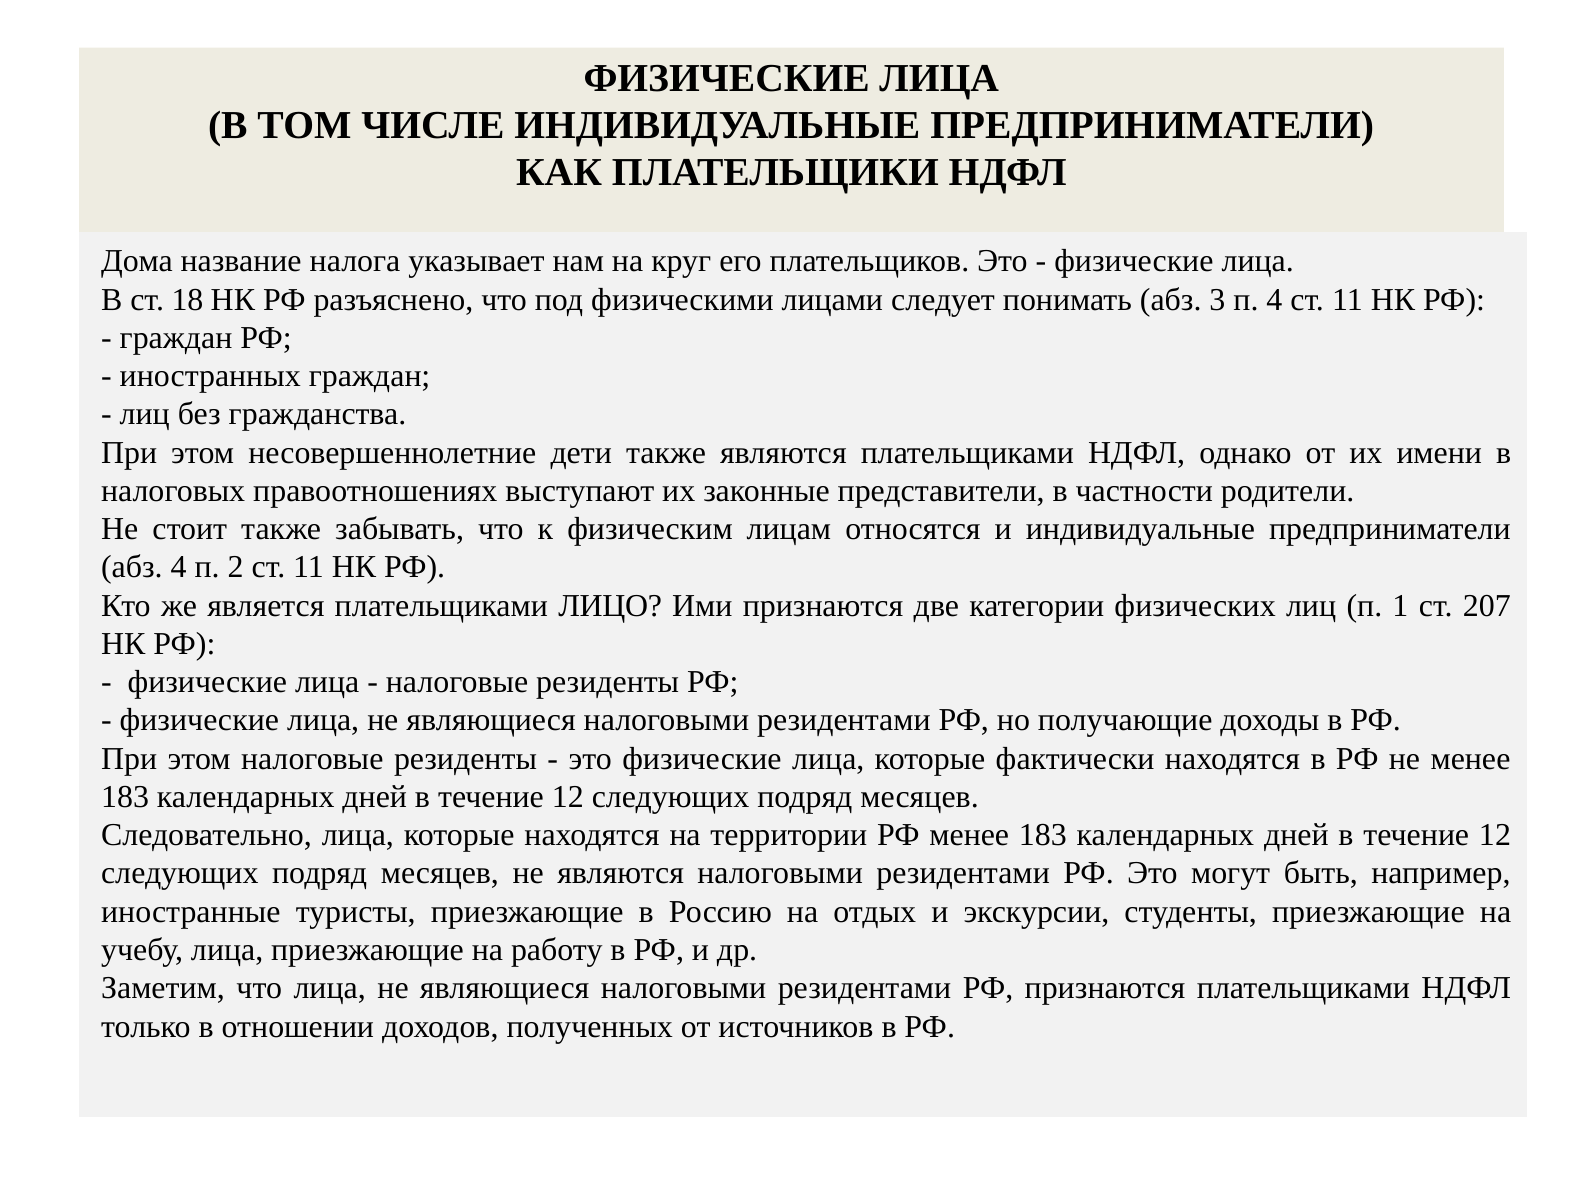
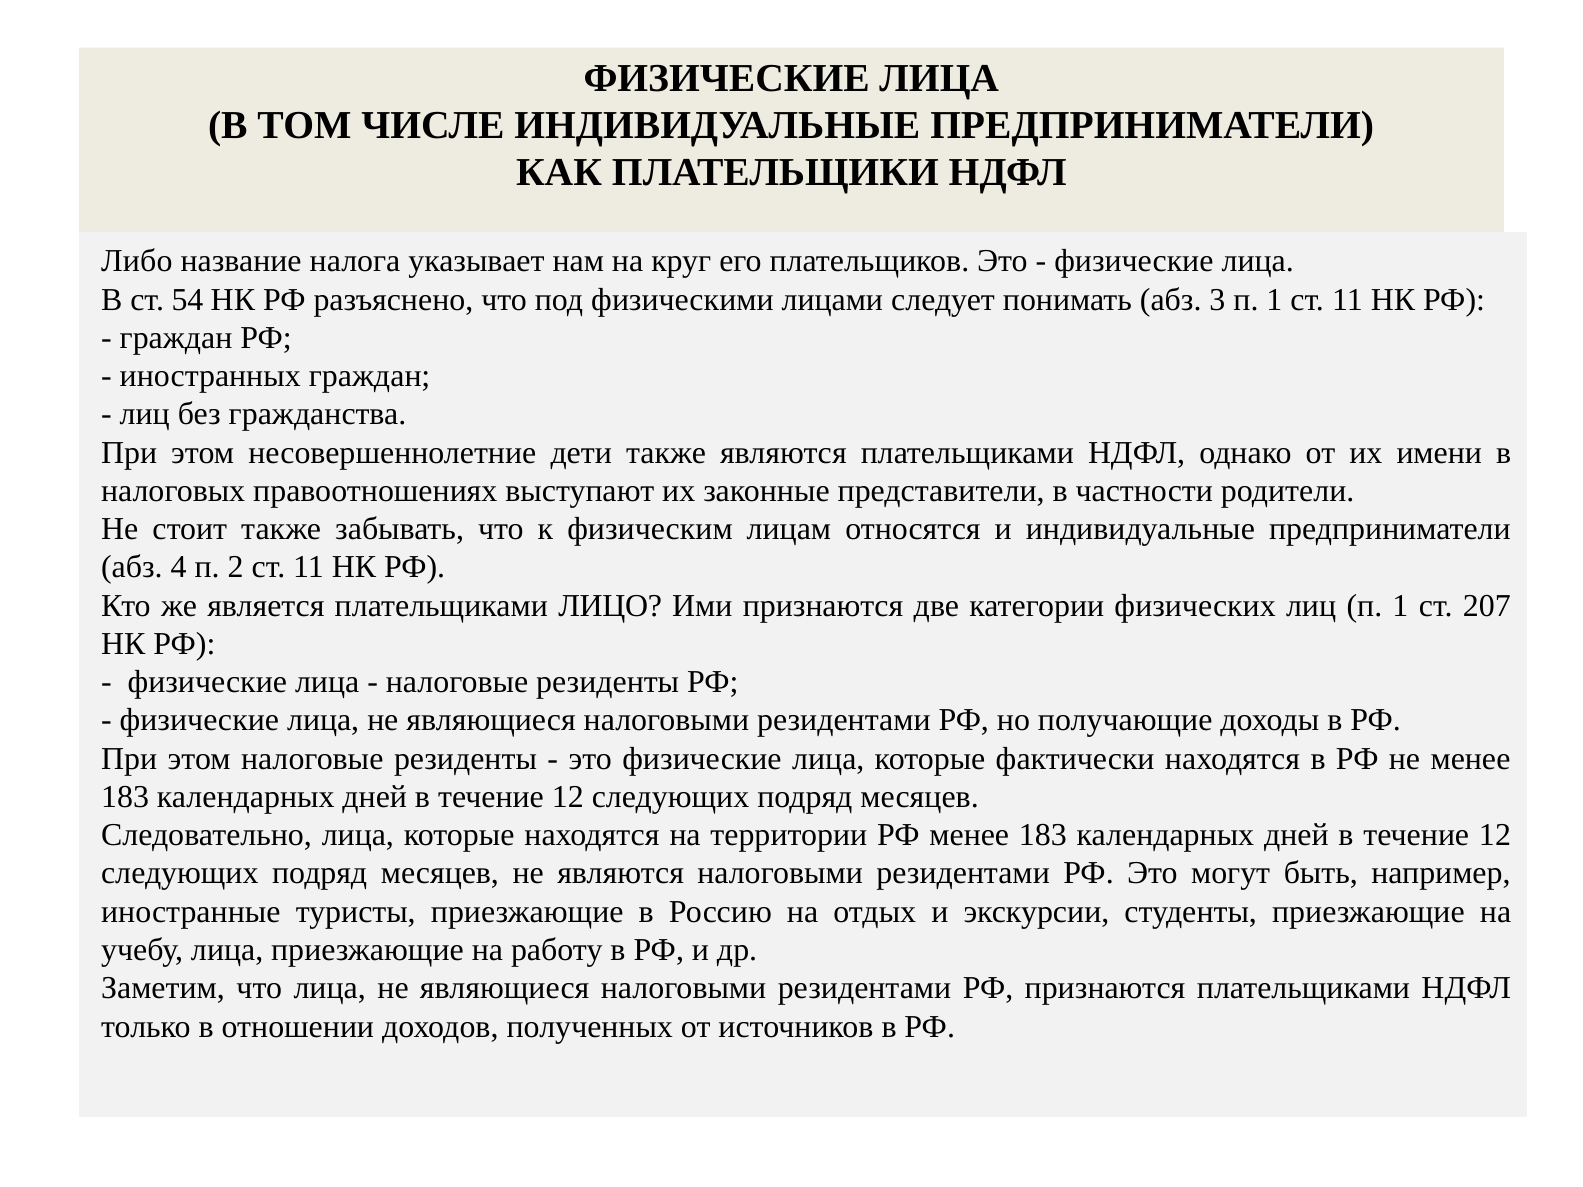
Дома: Дома -> Либо (137, 261)
18: 18 -> 54 (188, 300)
3 п 4: 4 -> 1 (1274, 300)
